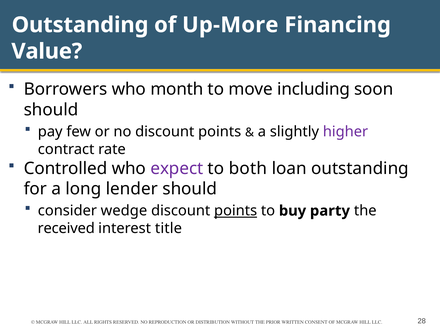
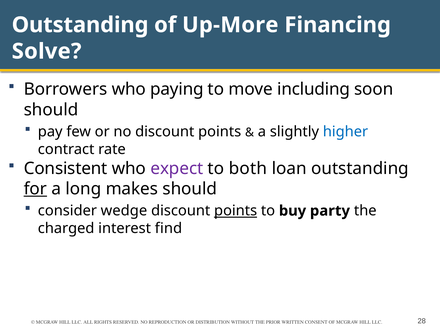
Value: Value -> Solve (47, 51)
month: month -> paying (177, 89)
higher colour: purple -> blue (345, 132)
Controlled: Controlled -> Consistent (66, 168)
for underline: none -> present (35, 189)
lender: lender -> makes (132, 189)
received: received -> charged (66, 228)
title: title -> find (168, 228)
